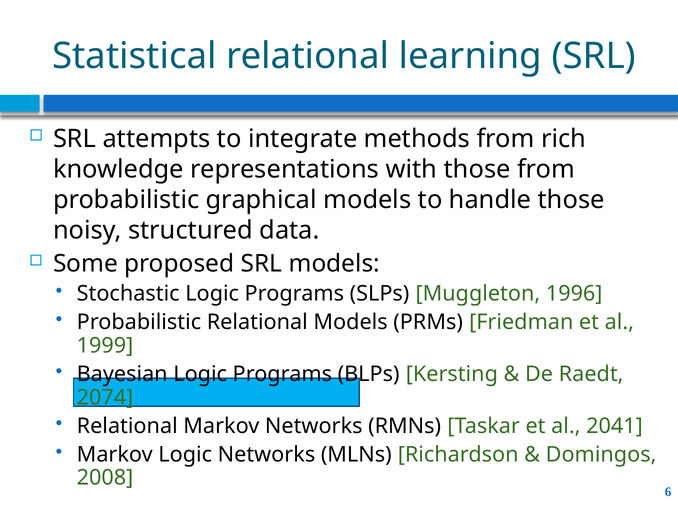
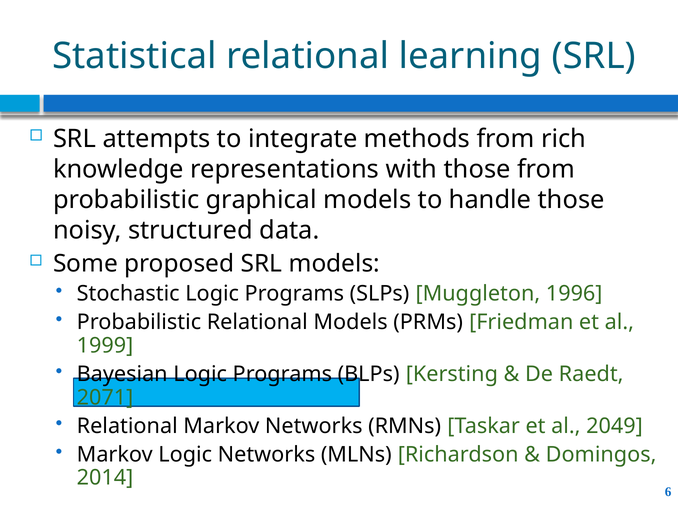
2074: 2074 -> 2071 (105, 398)
2041: 2041 -> 2049 (614, 426)
2008: 2008 -> 2014 (105, 478)
